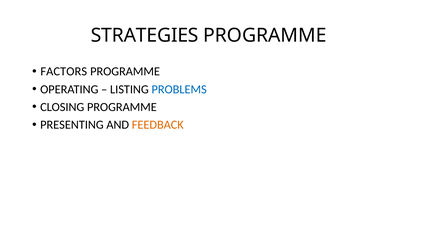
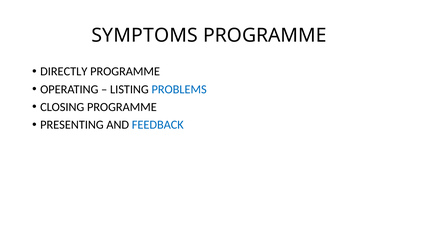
STRATEGIES: STRATEGIES -> SYMPTOMS (145, 36)
FACTORS: FACTORS -> DIRECTLY (64, 72)
FEEDBACK colour: orange -> blue (158, 125)
